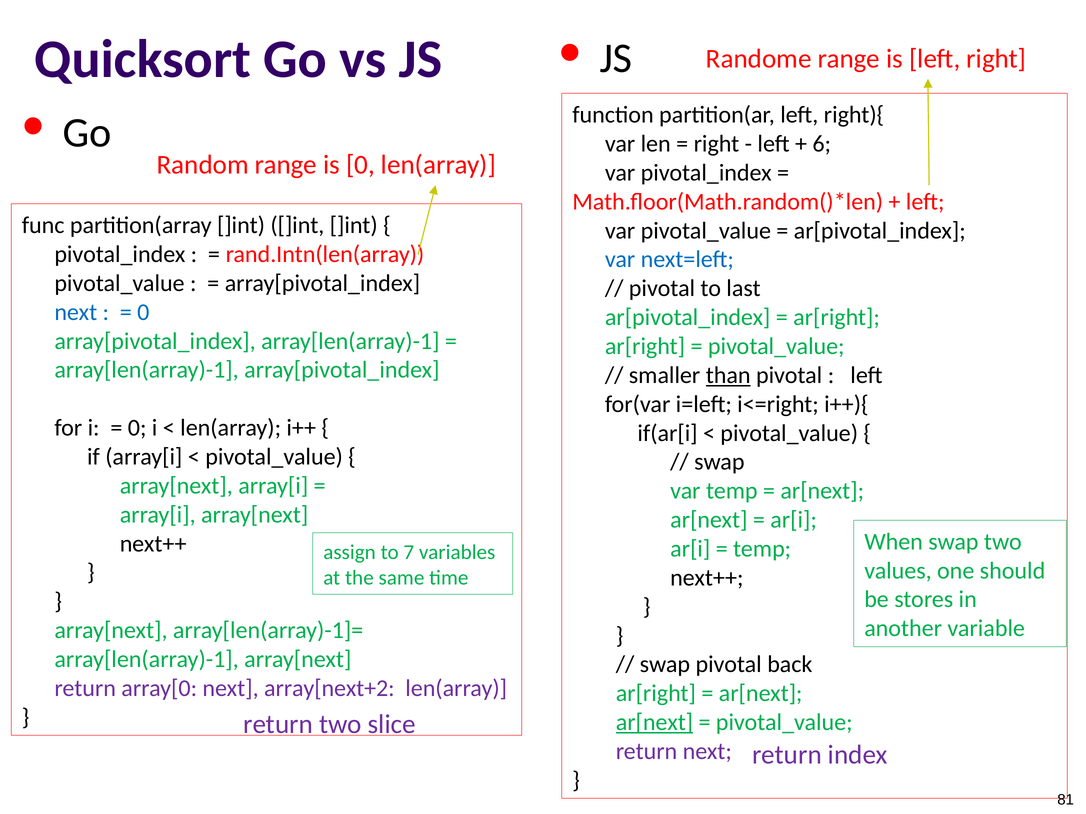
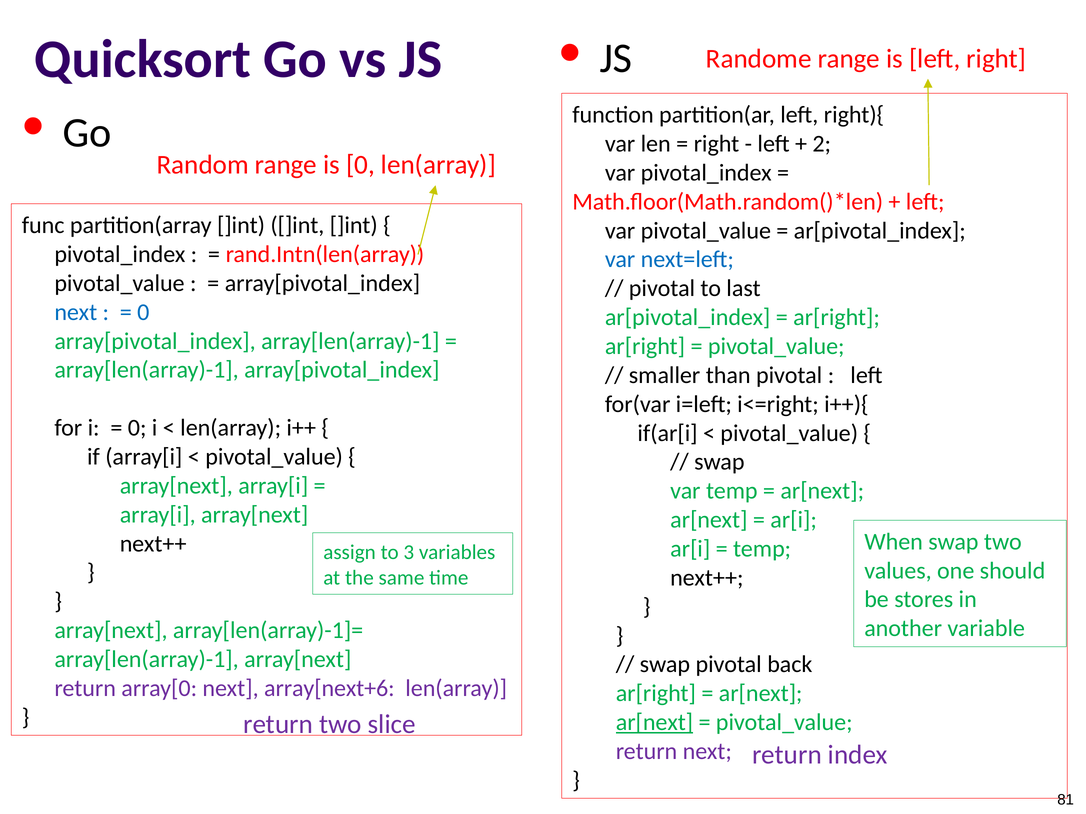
6: 6 -> 2 (822, 144)
than underline: present -> none (728, 375)
7: 7 -> 3 (409, 553)
array[next+2: array[next+2 -> array[next+6 (329, 689)
